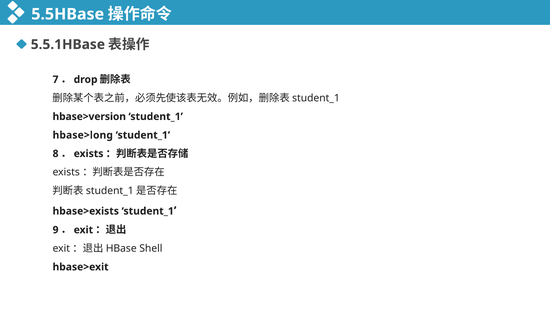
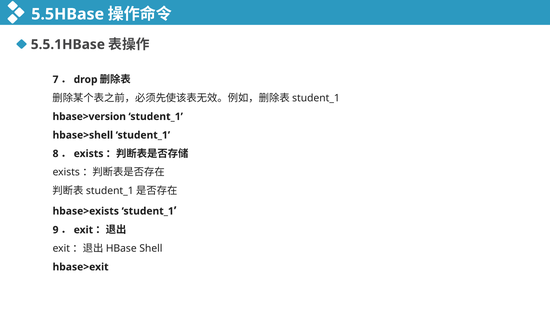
hbase>long: hbase>long -> hbase>shell (83, 135)
